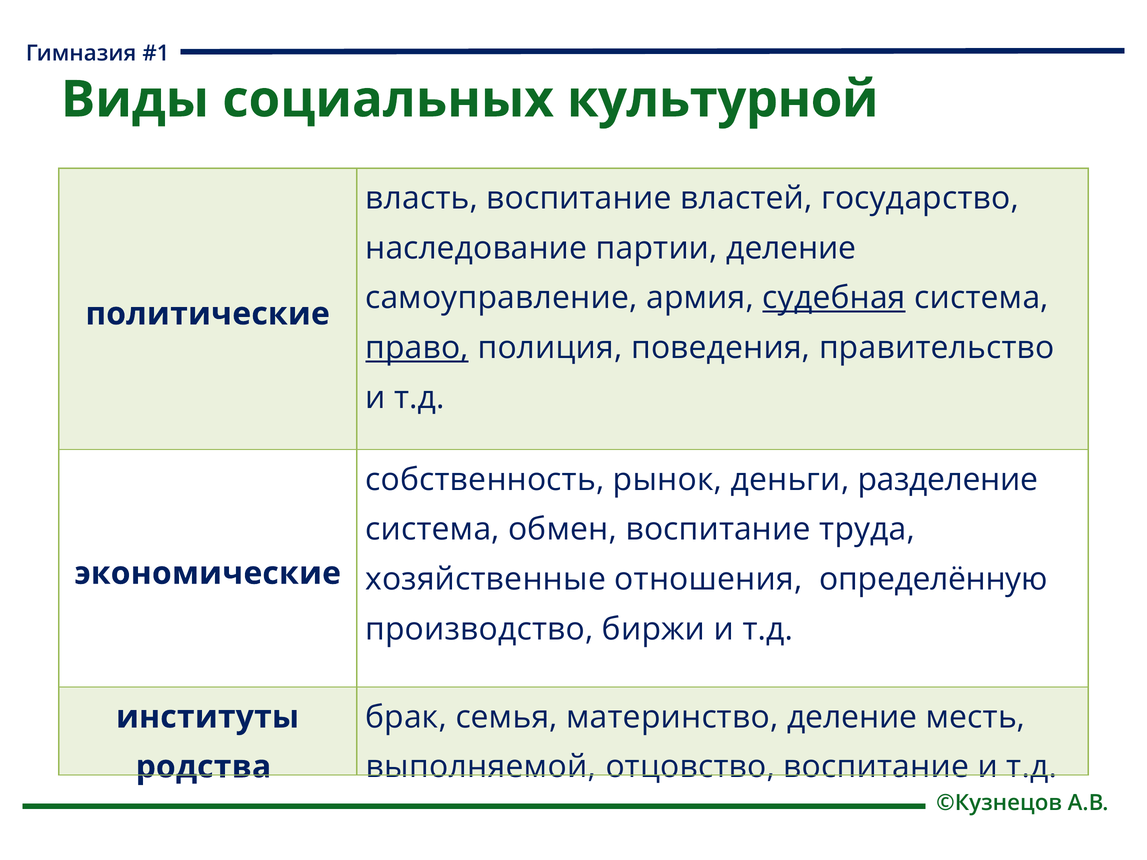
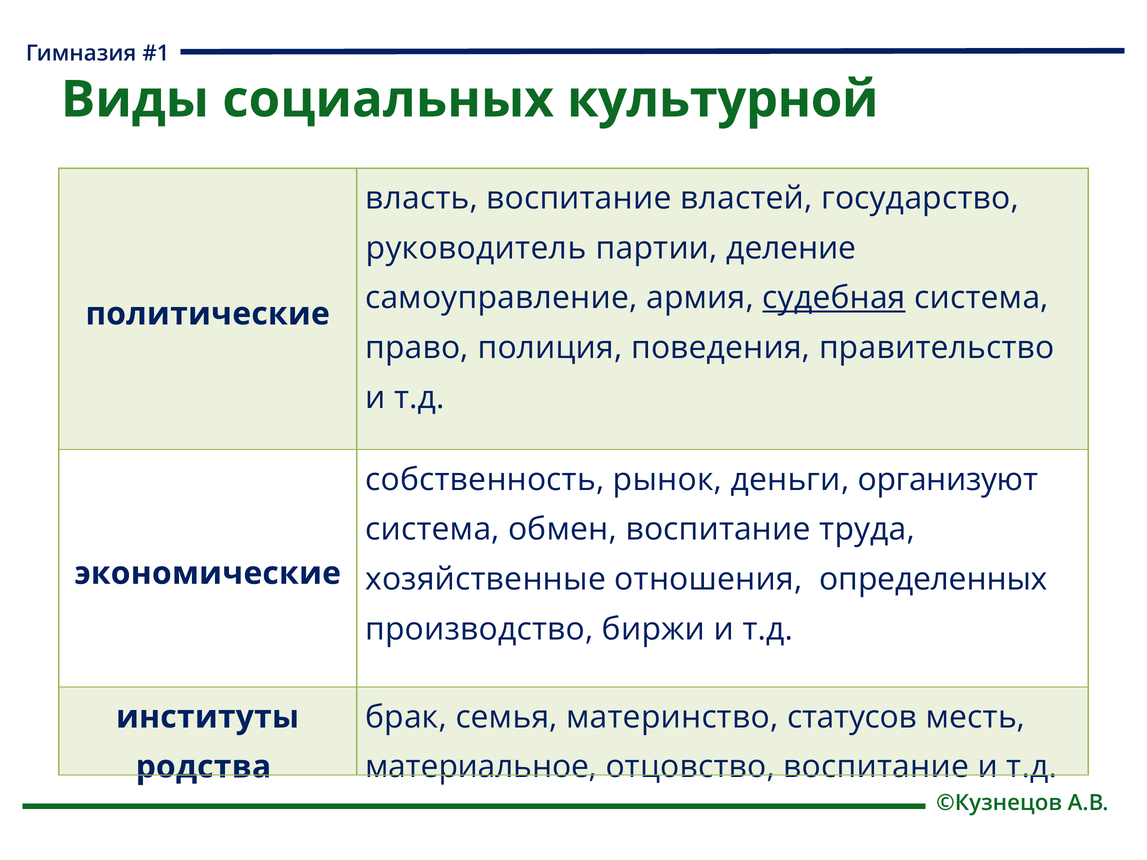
наследование: наследование -> руководитель (476, 248)
право underline: present -> none (417, 348)
разделение: разделение -> организуют (948, 480)
определённую: определённую -> определенных (933, 580)
материнство деление: деление -> статусов (852, 717)
выполняемой: выполняемой -> материальное (481, 767)
